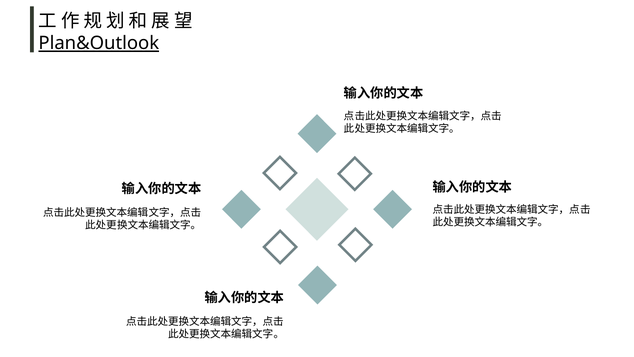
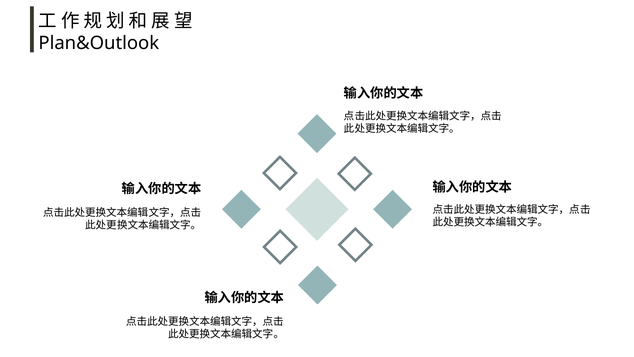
Plan&Outlook underline: present -> none (99, 43)
